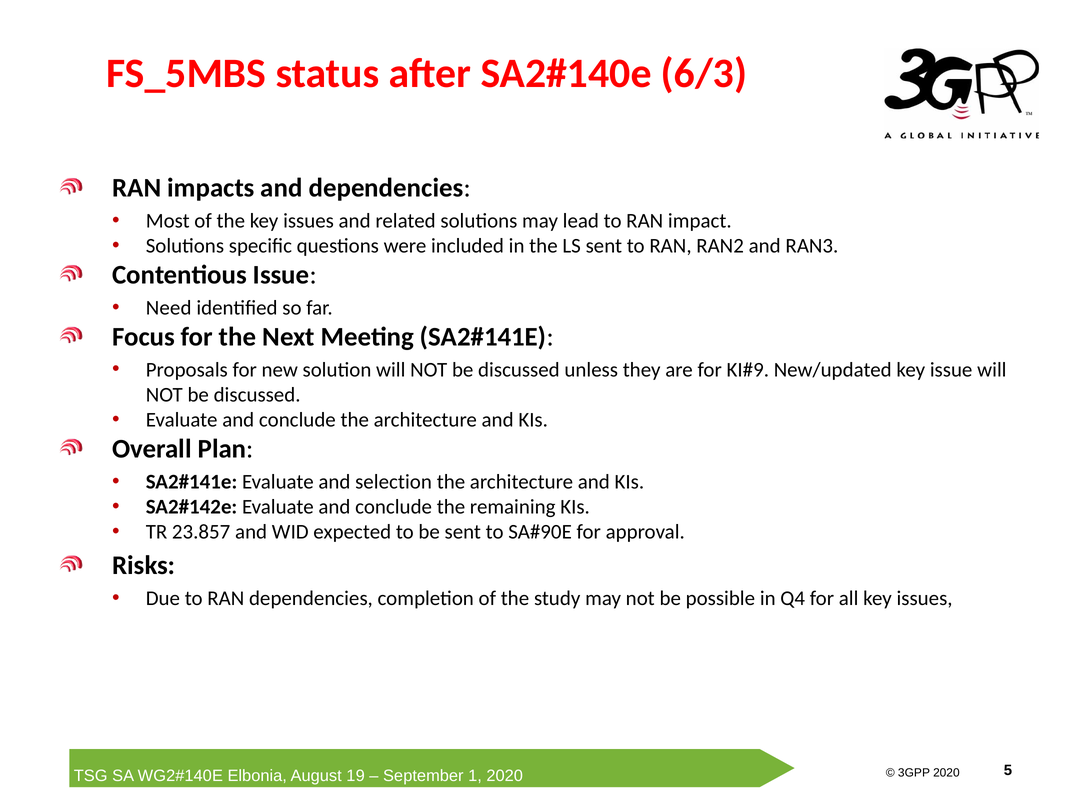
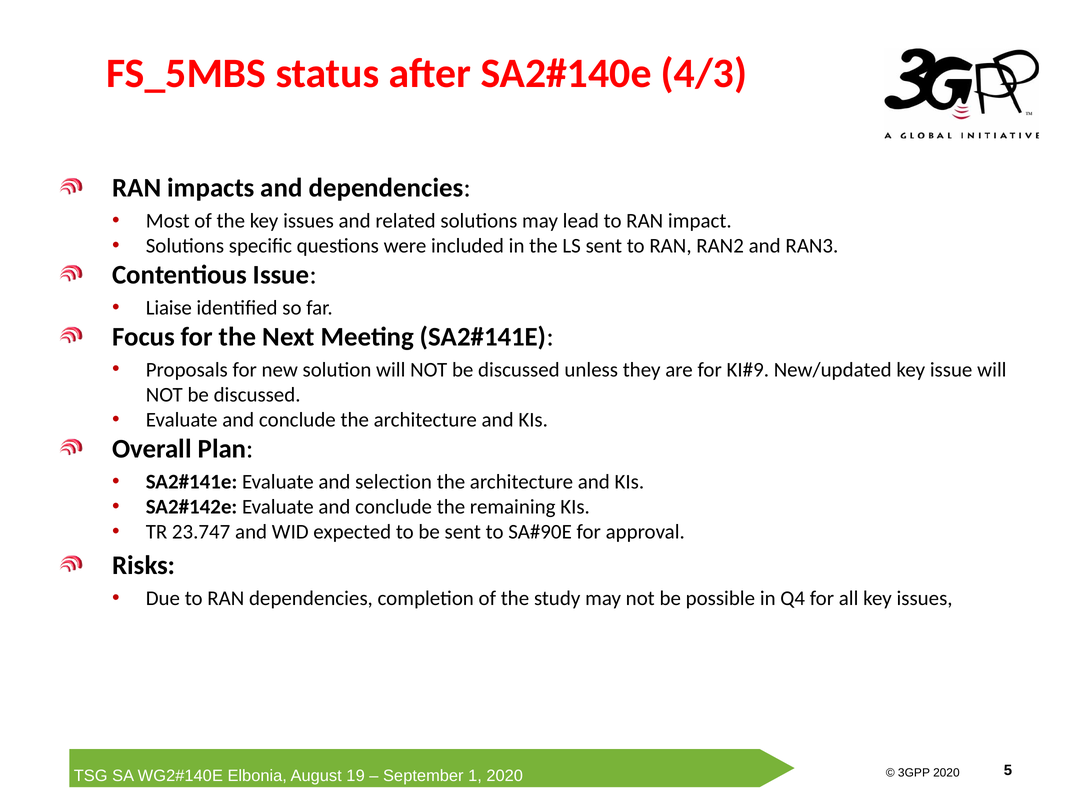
6/3: 6/3 -> 4/3 (704, 74)
Need: Need -> Liaise (169, 308)
23.857: 23.857 -> 23.747 (201, 532)
